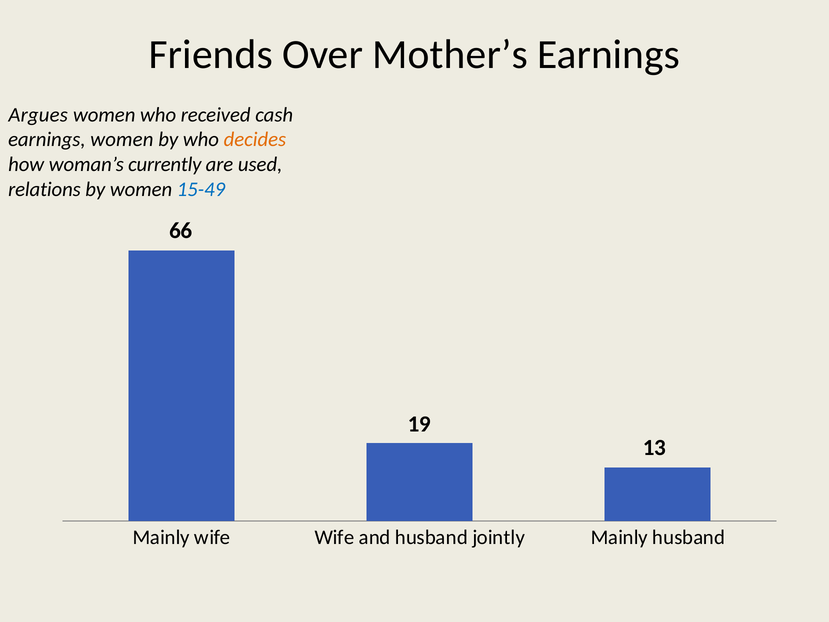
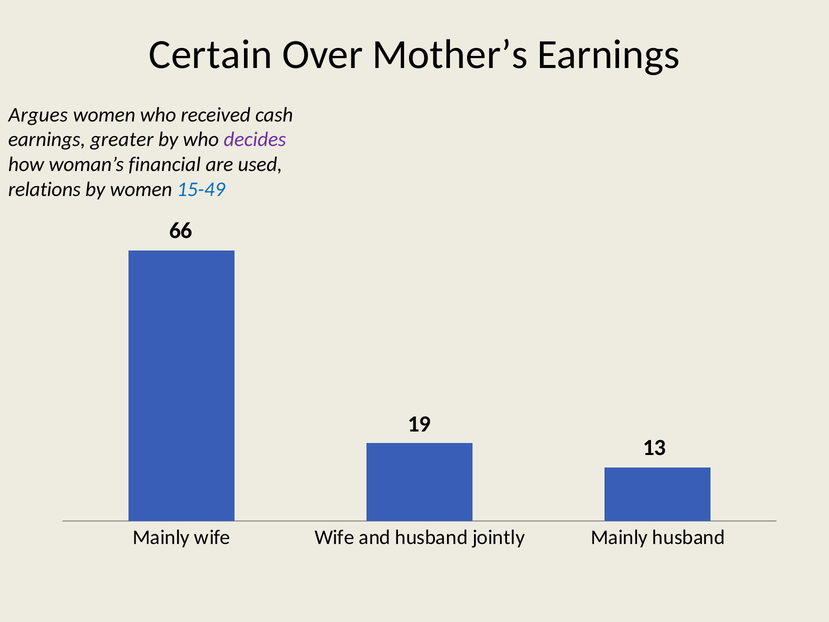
Friends: Friends -> Certain (211, 55)
earnings women: women -> greater (122, 140)
decides colour: orange -> purple (255, 140)
currently: currently -> financial (165, 164)
